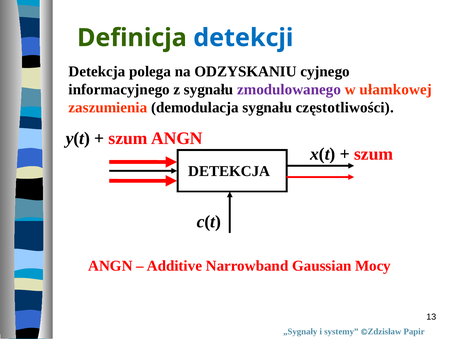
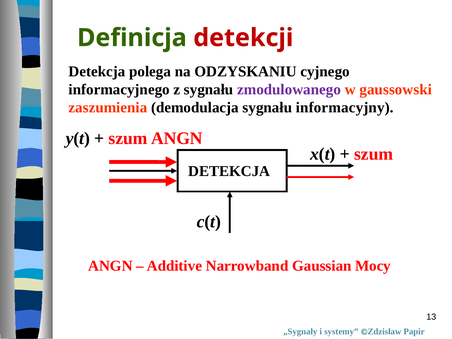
detekcji colour: blue -> red (243, 38)
ułamkowej: ułamkowej -> gaussowski (396, 90)
częstotliwości: częstotliwości -> informacyjny (345, 108)
